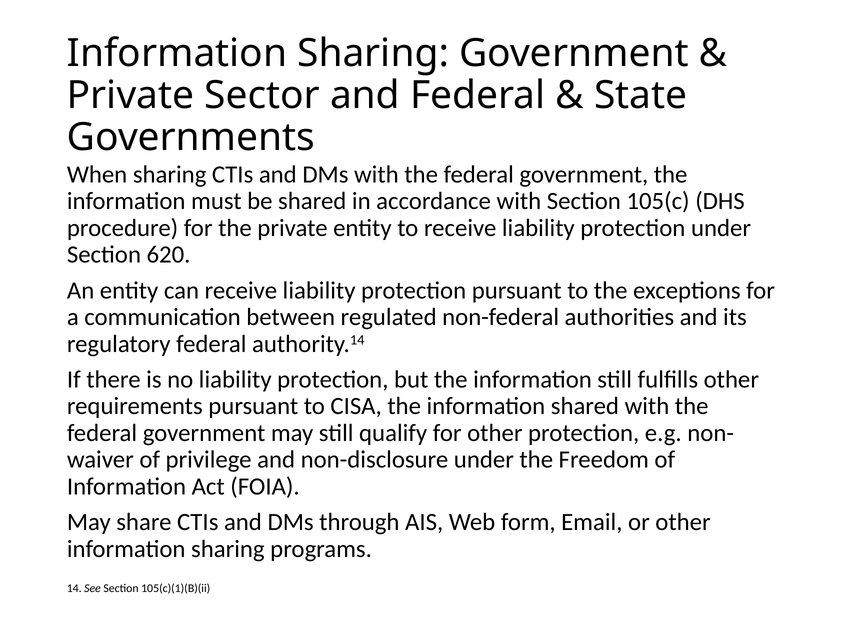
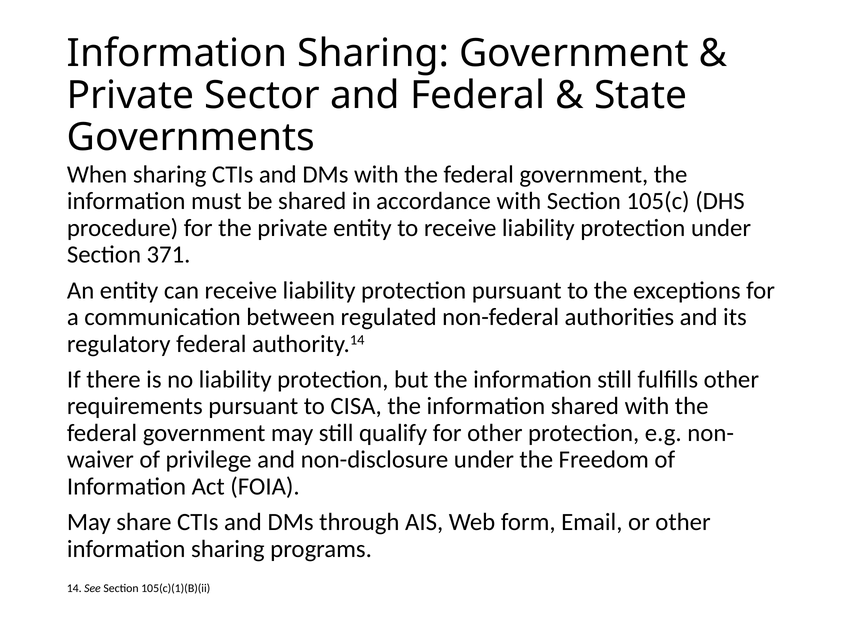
620: 620 -> 371 (169, 255)
